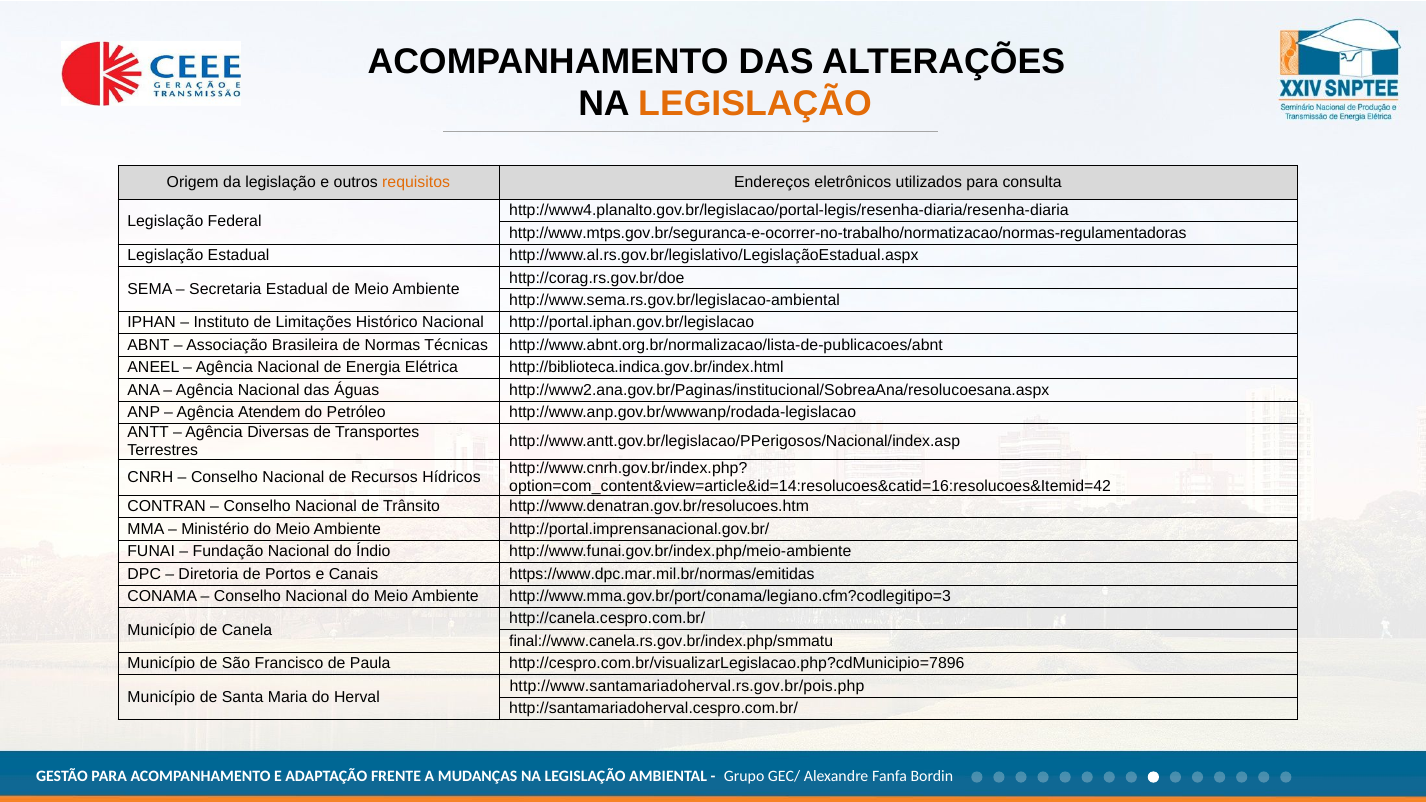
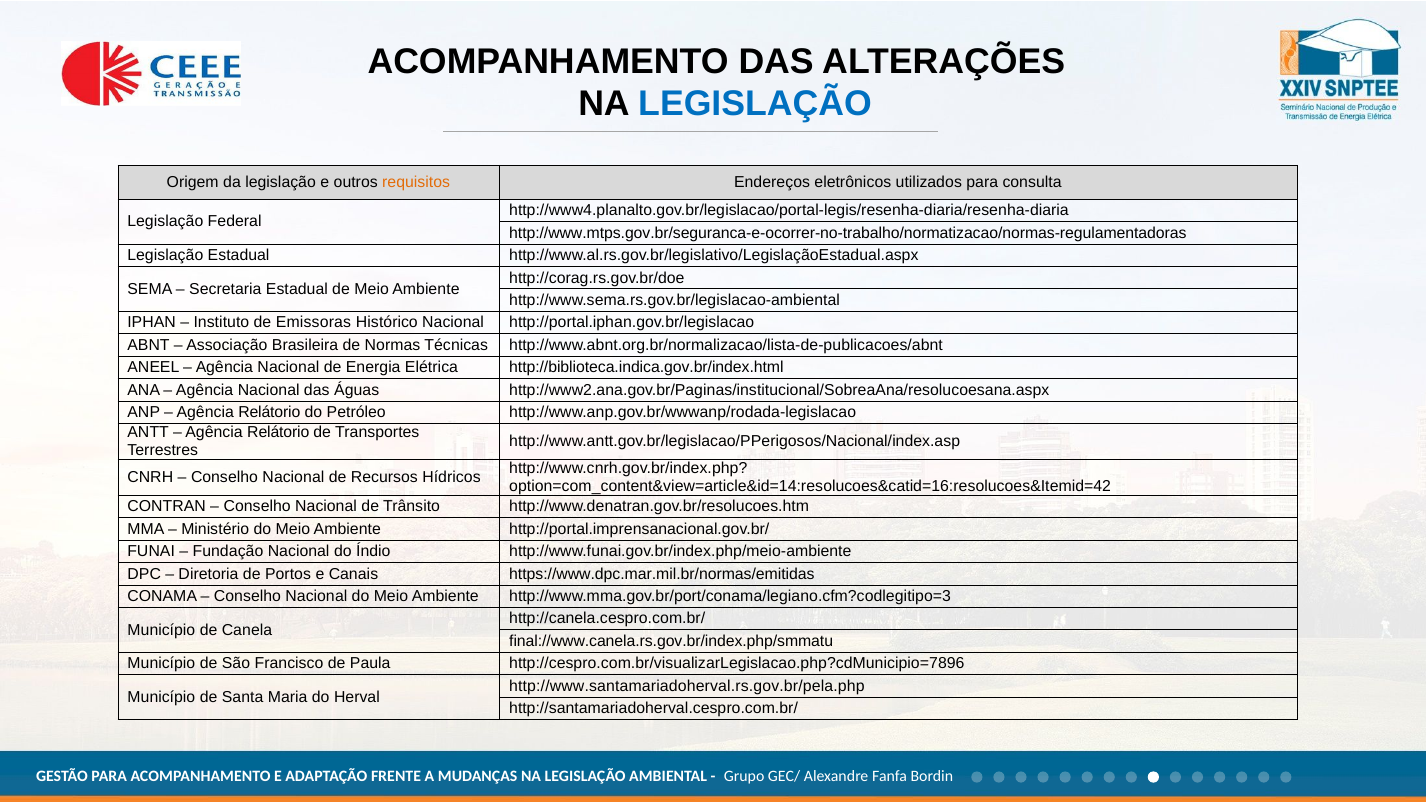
LEGISLAÇÃO colour: orange -> blue (755, 104)
Limitações: Limitações -> Emissoras (313, 323)
Atendem: Atendem -> Relátorio (269, 413)
Diversas: Diversas -> Relátorio (278, 433)
http://www.santamariadoherval.rs.gov.br/pois.php: http://www.santamariadoherval.rs.gov.br/pois.php -> http://www.santamariadoherval.rs.gov.br/pela.php (687, 686)
